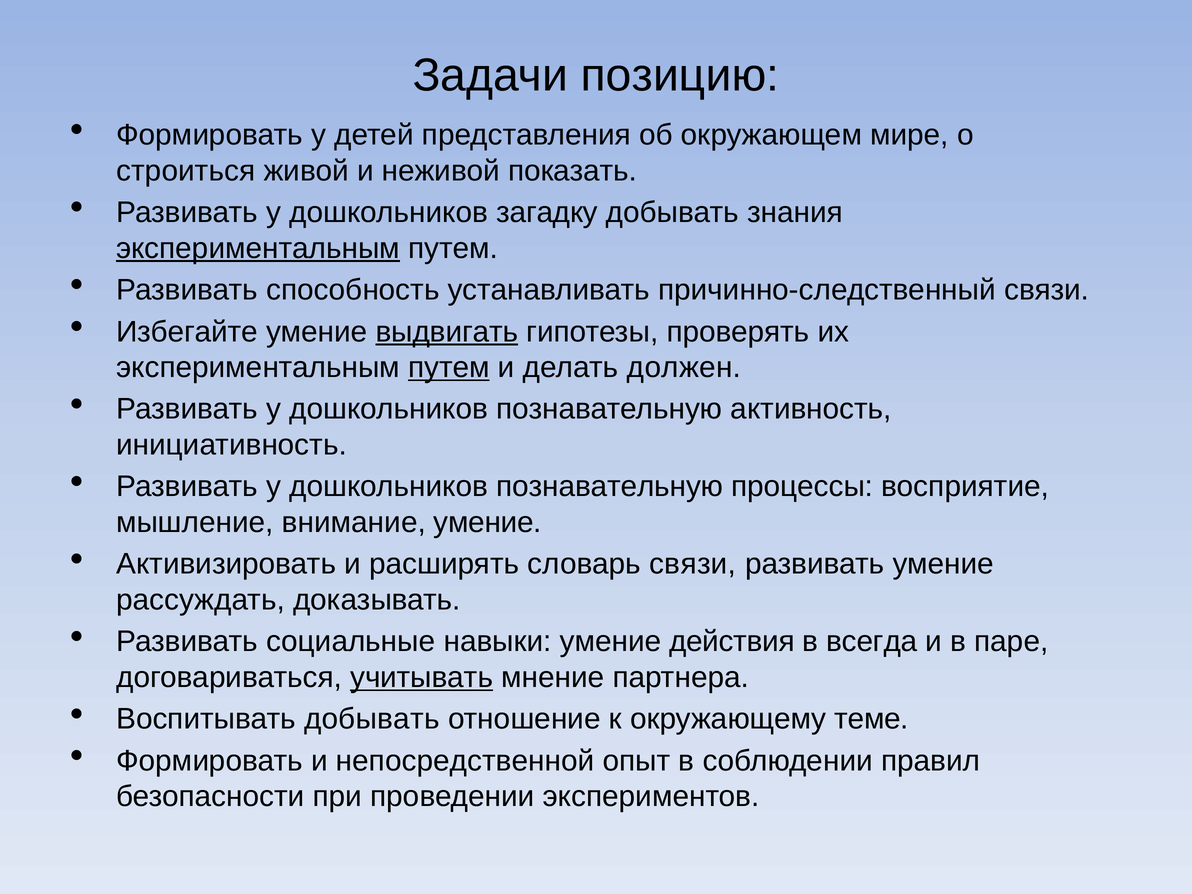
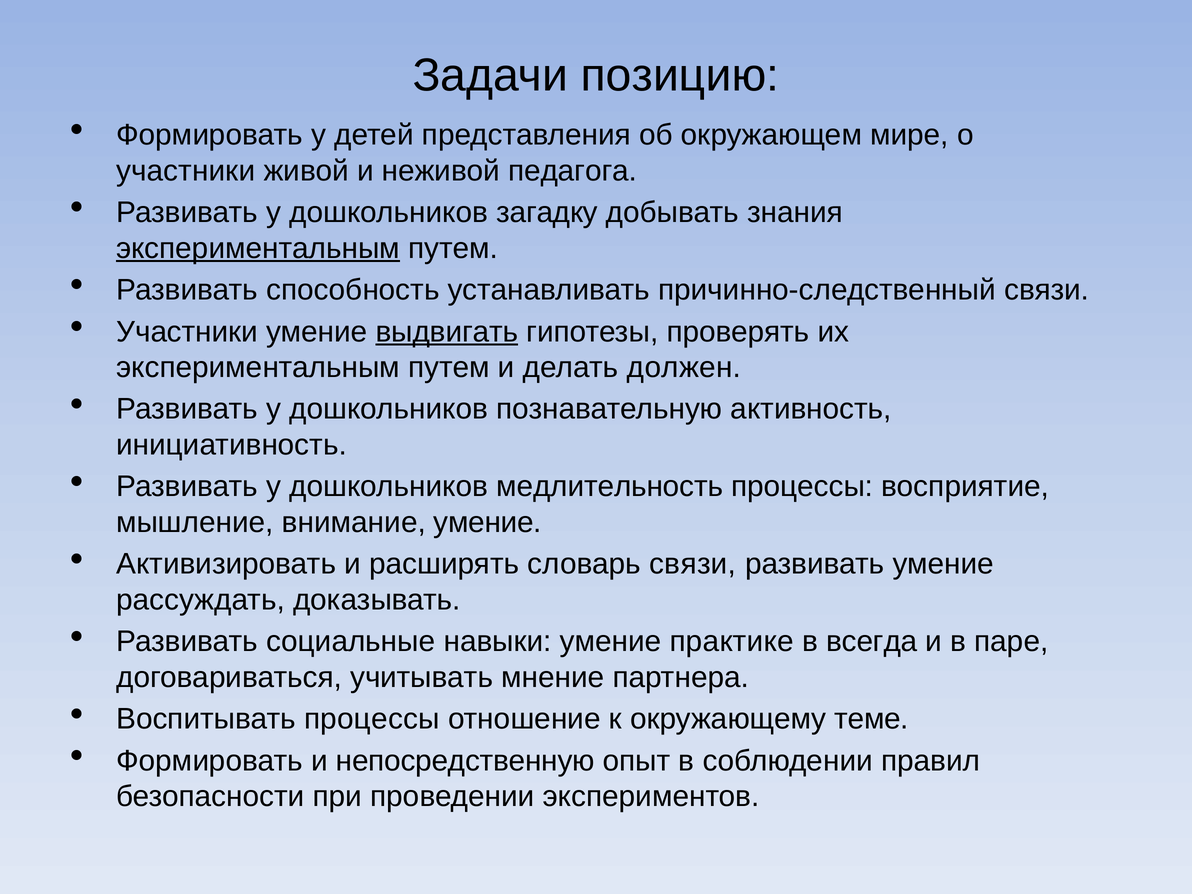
строиться: строиться -> участники (186, 171)
показать: показать -> педагога (573, 171)
Избегайте: Избегайте -> Участники (187, 332)
путем underline: present -> none (449, 367)
познавательную: познавательную -> медлительность (610, 487)
действия: действия -> практике (732, 642)
учитывать underline: present -> none (422, 677)
Воспитывать добывать: добывать -> процессы (372, 719)
непосредственной: непосредственной -> непосредственную (465, 761)
